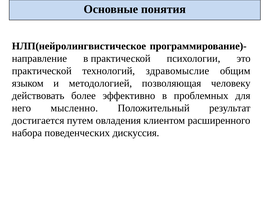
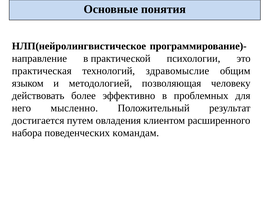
практической: практической -> практическая (42, 71)
дискуссия: дискуссия -> командам (136, 133)
